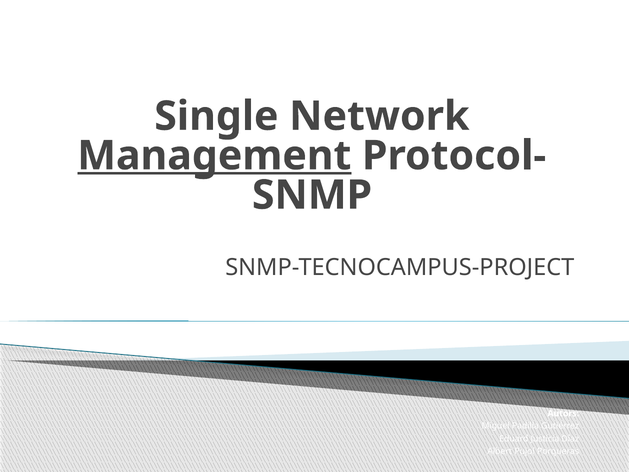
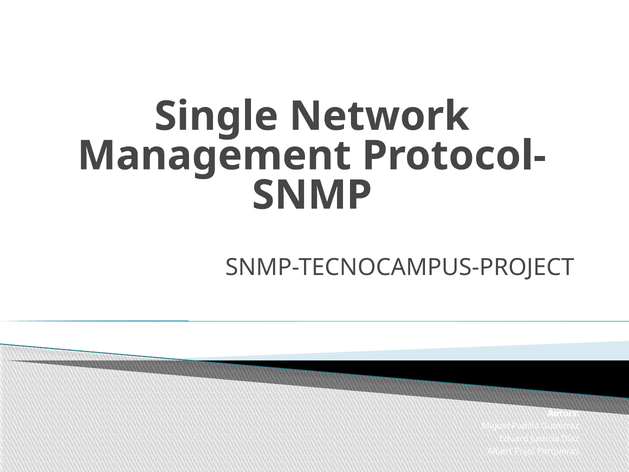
Management underline: present -> none (214, 156)
